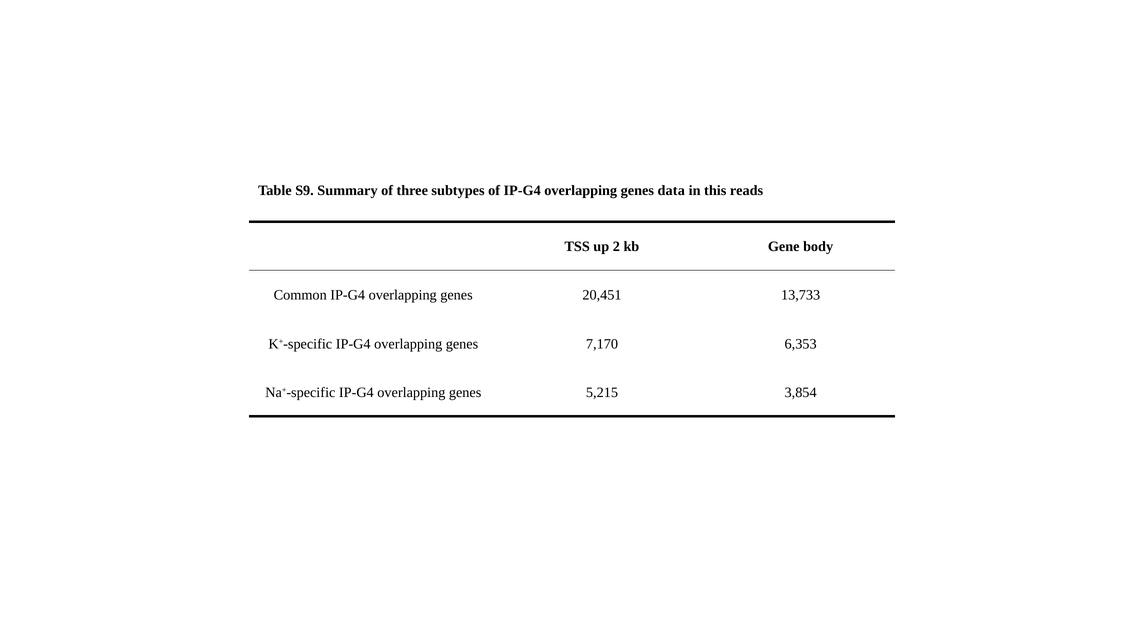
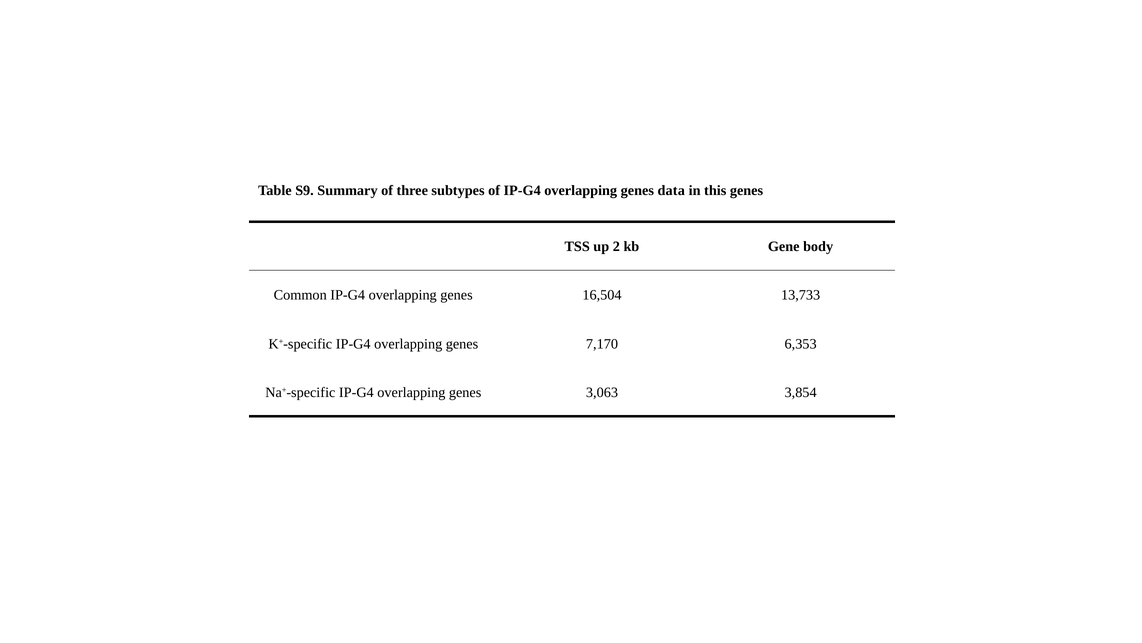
this reads: reads -> genes (746, 190)
20,451: 20,451 -> 16,504 (602, 295)
5,215: 5,215 -> 3,063 (602, 392)
